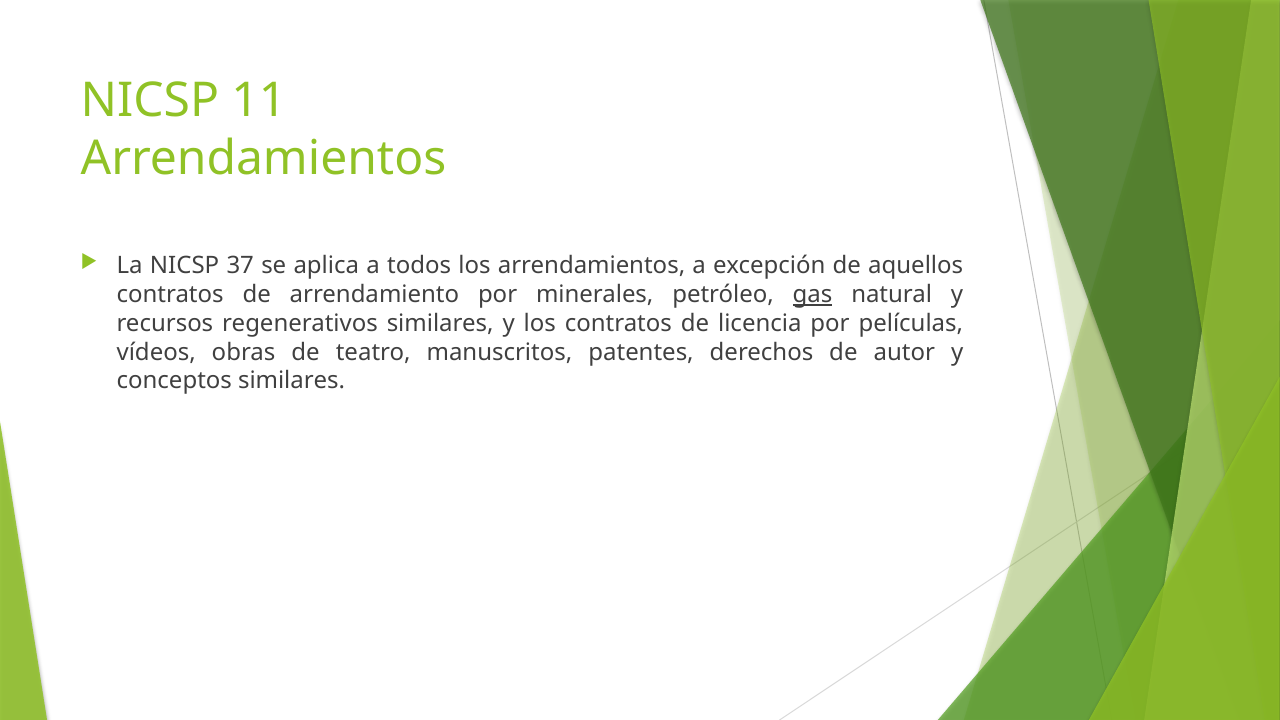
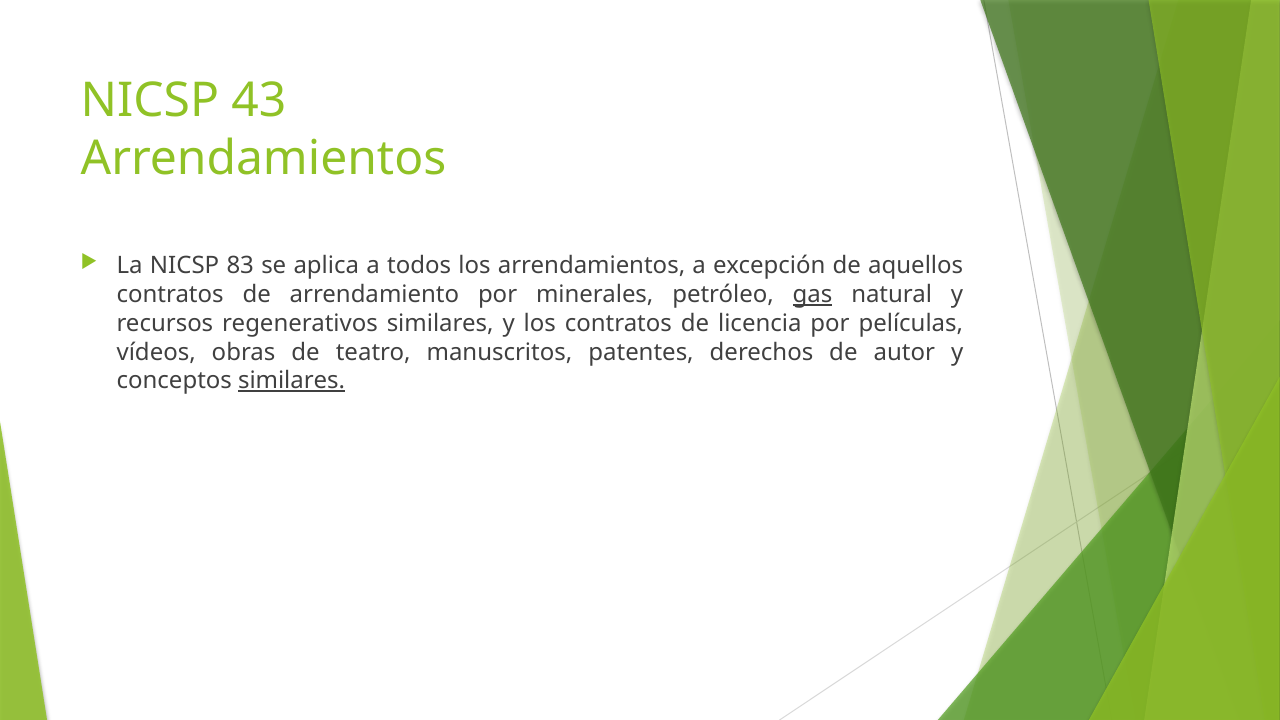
11: 11 -> 43 (259, 101)
37: 37 -> 83 (240, 266)
similares underline: none -> present (292, 381)
